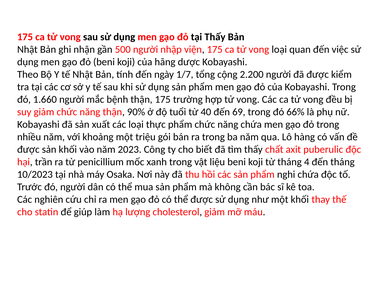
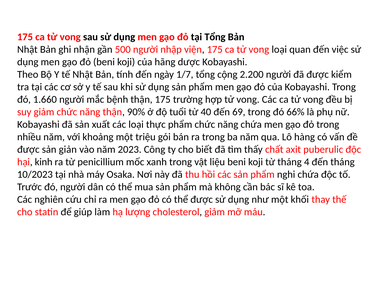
tại Thấy: Thấy -> Tổng (215, 37)
sản khối: khối -> giản (68, 149)
trần: trần -> kinh (44, 162)
